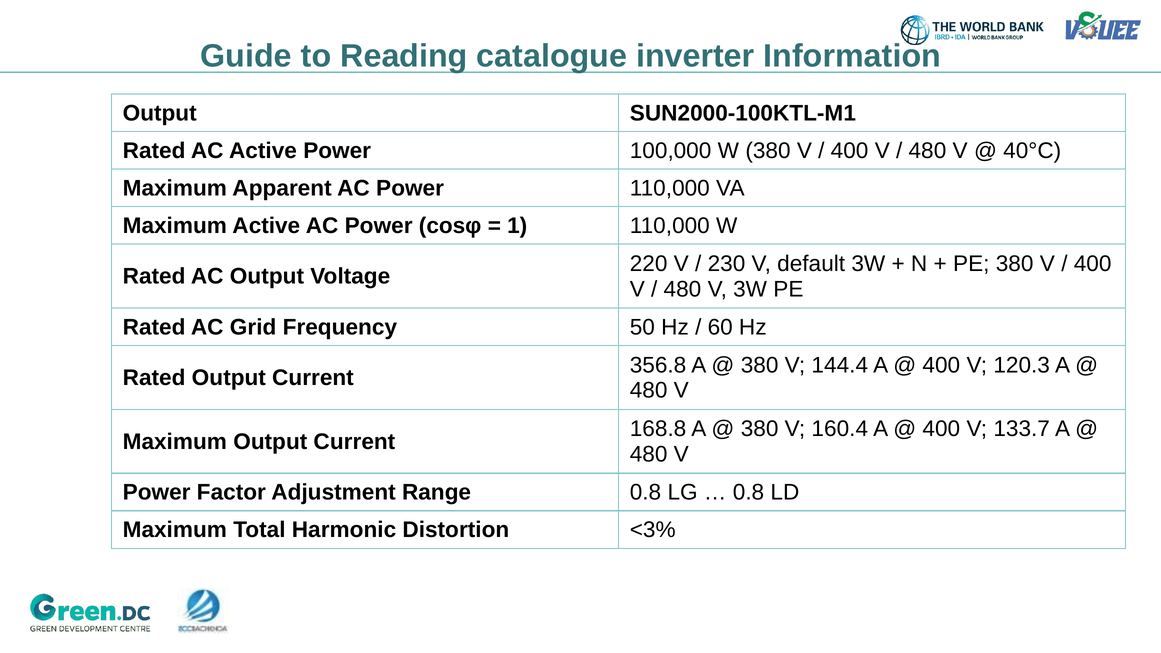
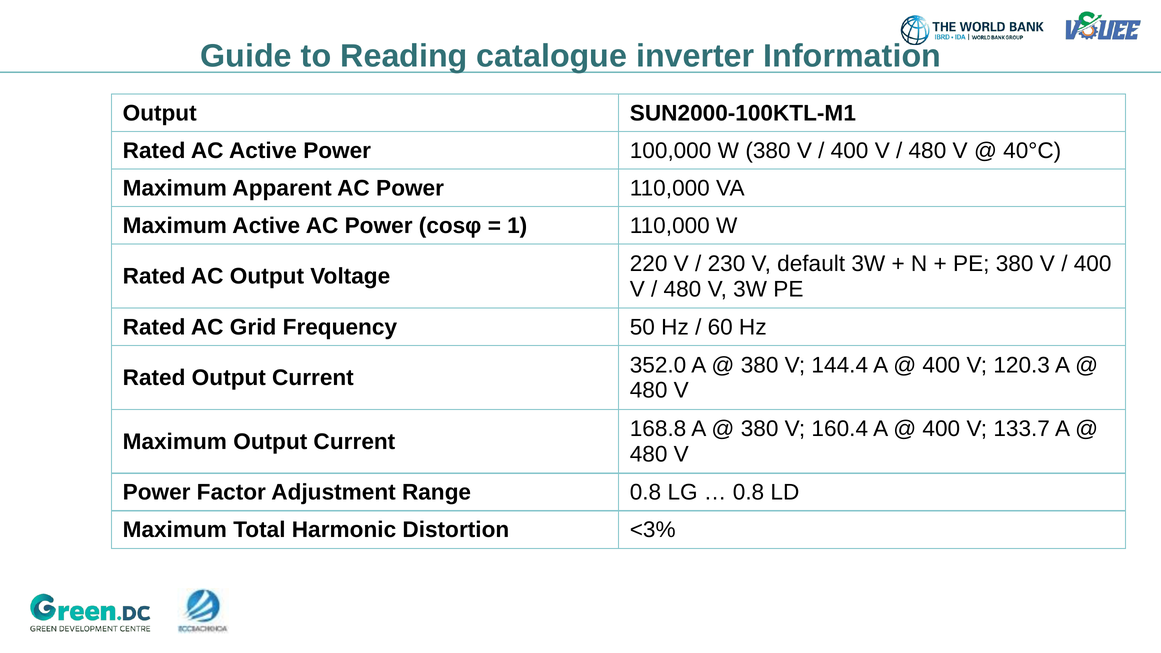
356.8: 356.8 -> 352.0 (658, 365)
